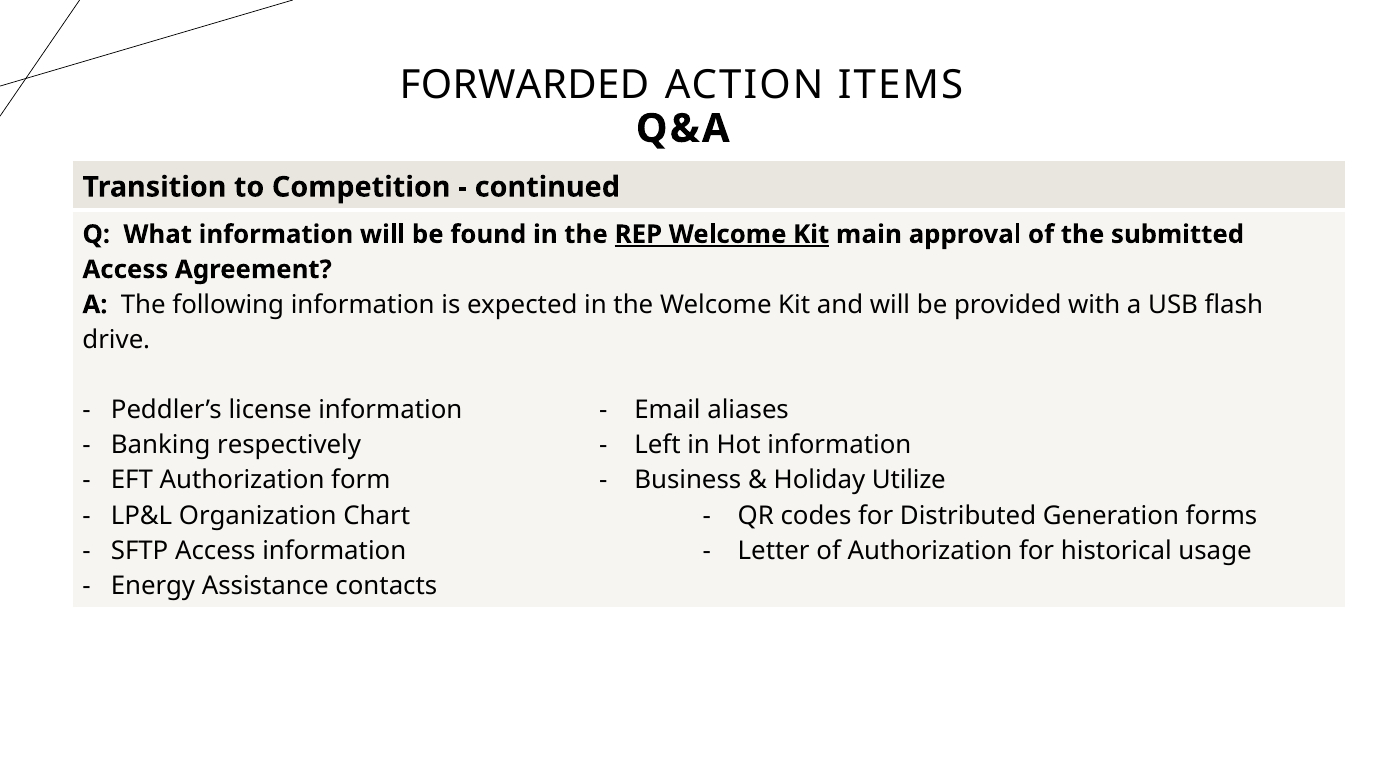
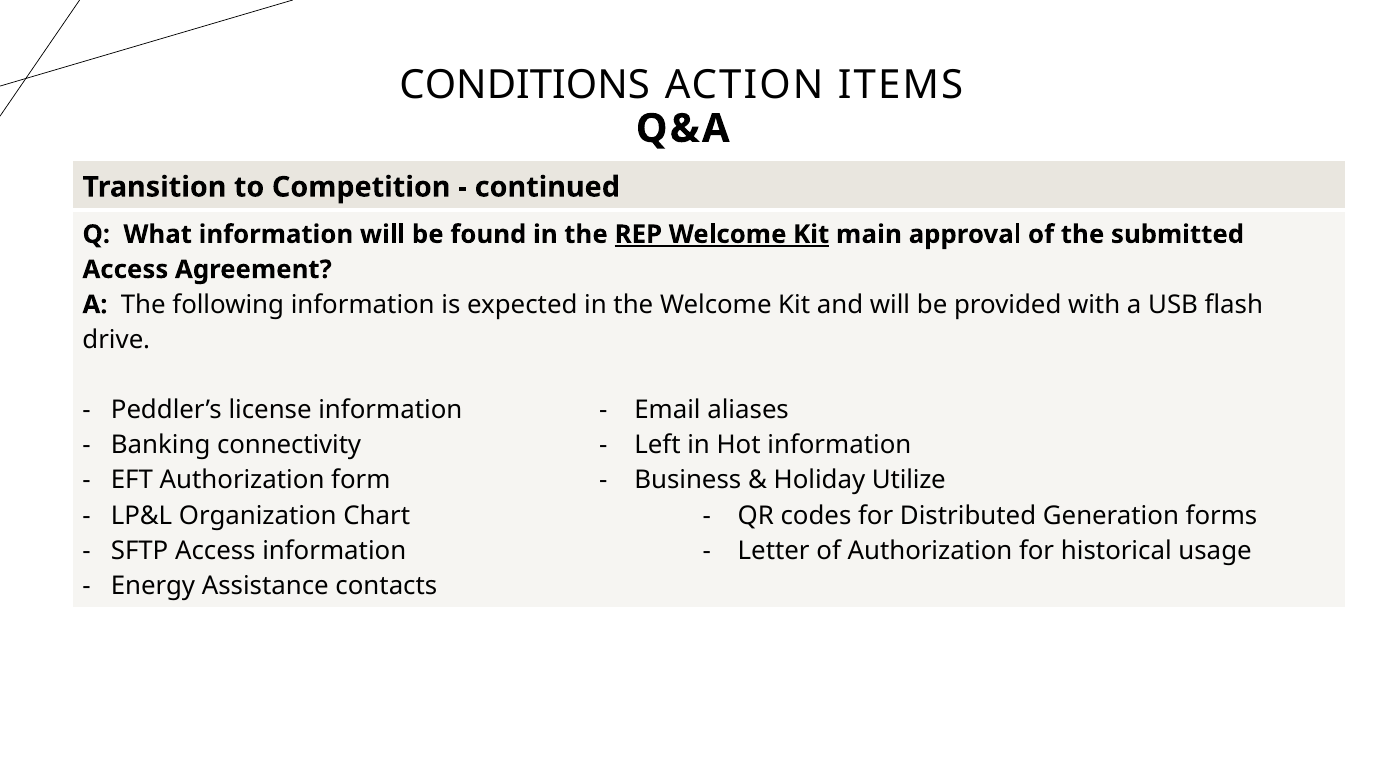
FORWARDED: FORWARDED -> CONDITIONS (525, 85)
respectively: respectively -> connectivity (289, 445)
